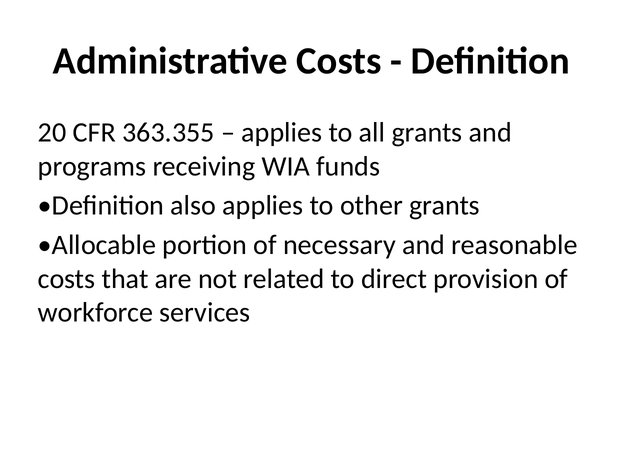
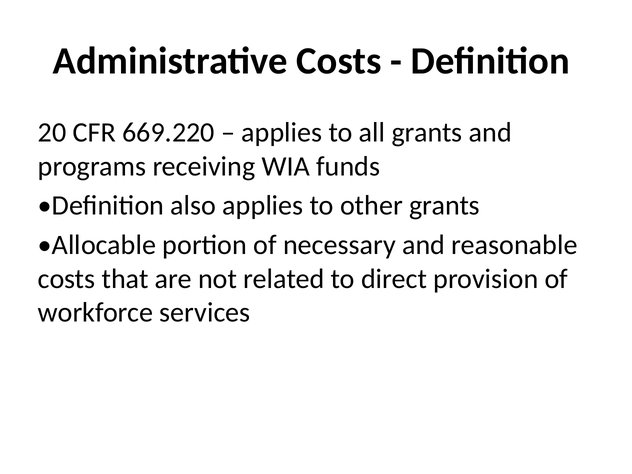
363.355: 363.355 -> 669.220 (168, 133)
